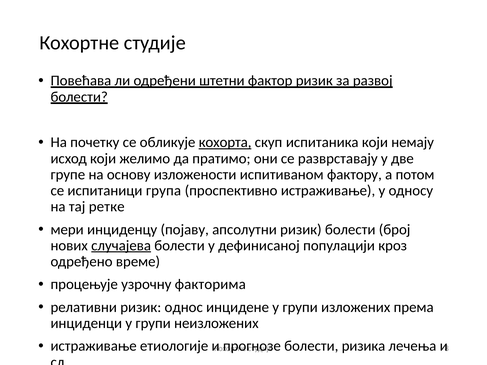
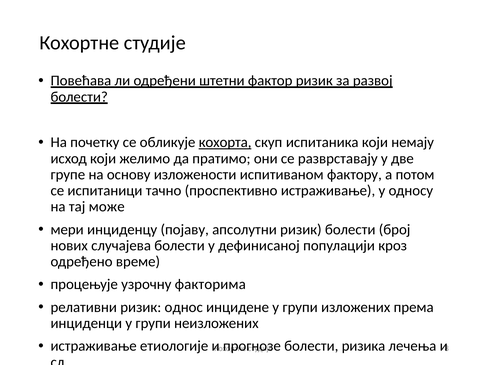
група: група -> тачно (164, 191)
ретке: ретке -> може (107, 207)
случајева underline: present -> none (121, 246)
